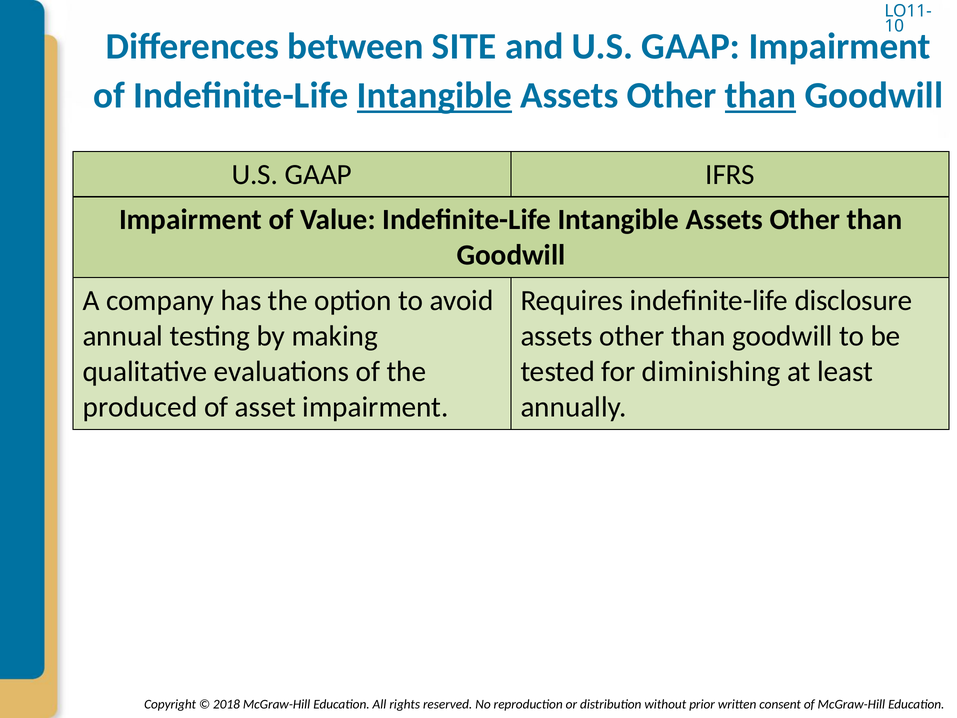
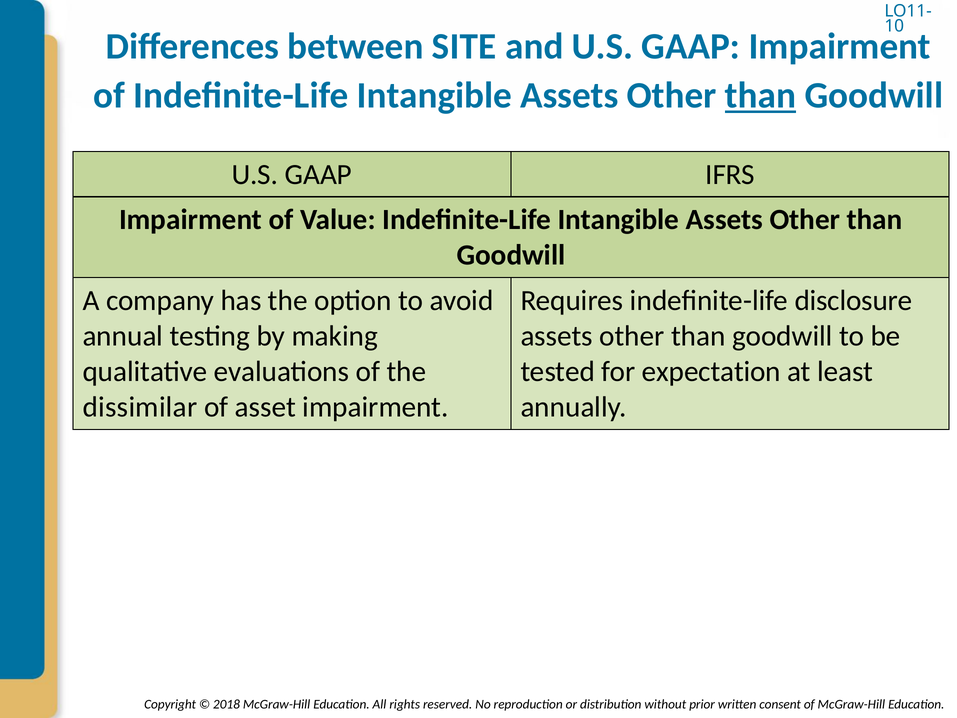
Intangible underline: present -> none (434, 96)
diminishing: diminishing -> expectation (711, 371)
produced: produced -> dissimilar (140, 407)
